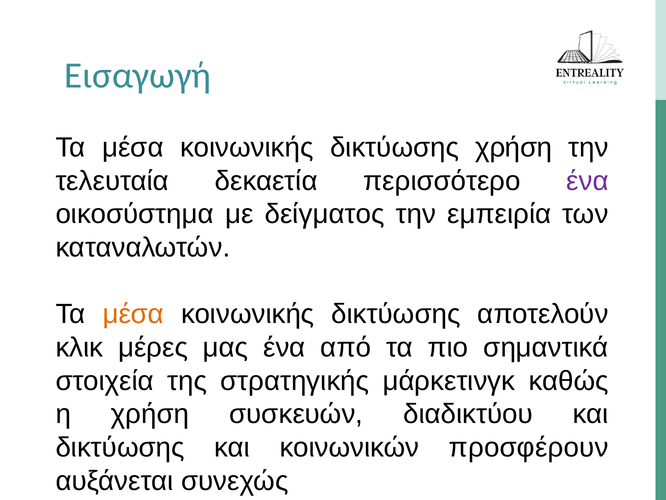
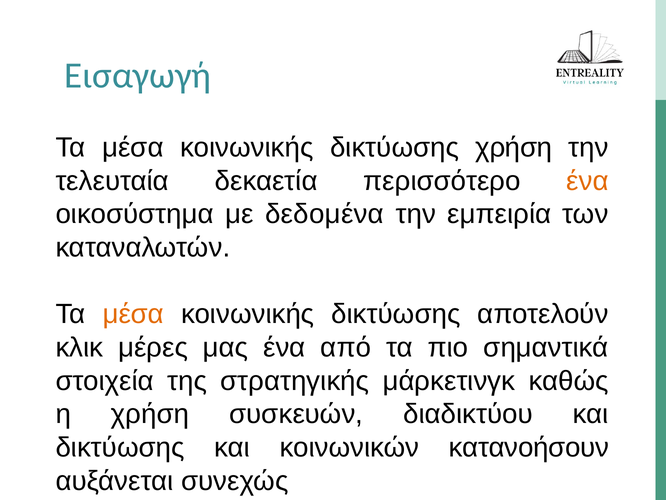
ένα colour: purple -> orange (587, 181)
δείγματος: δείγματος -> δεδομένα (324, 214)
προσφέρουν: προσφέρουν -> κατανοήσουν (529, 447)
